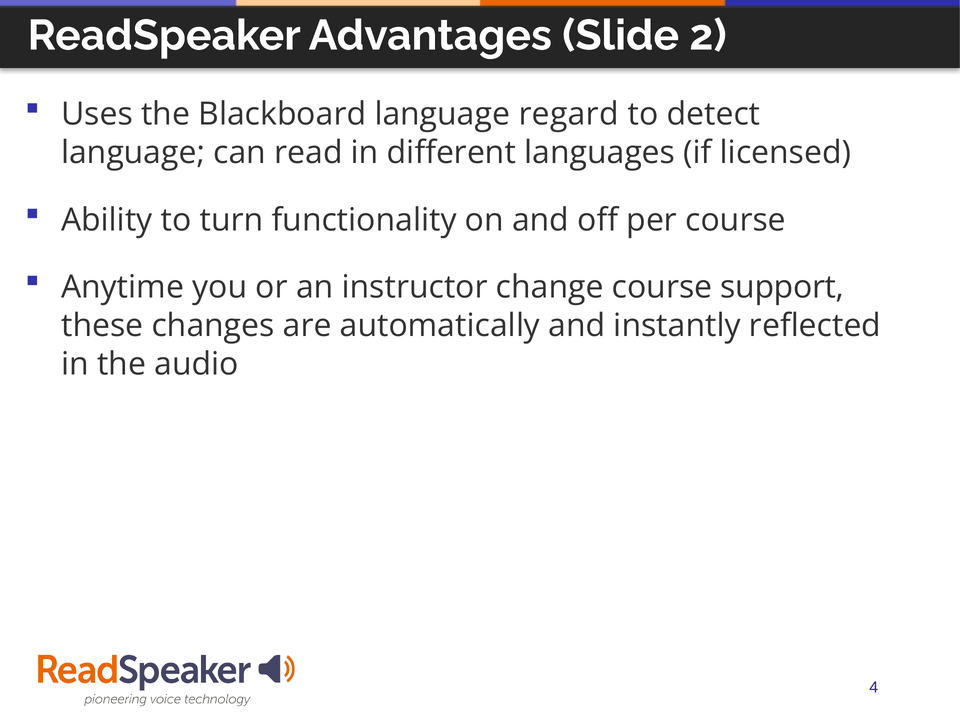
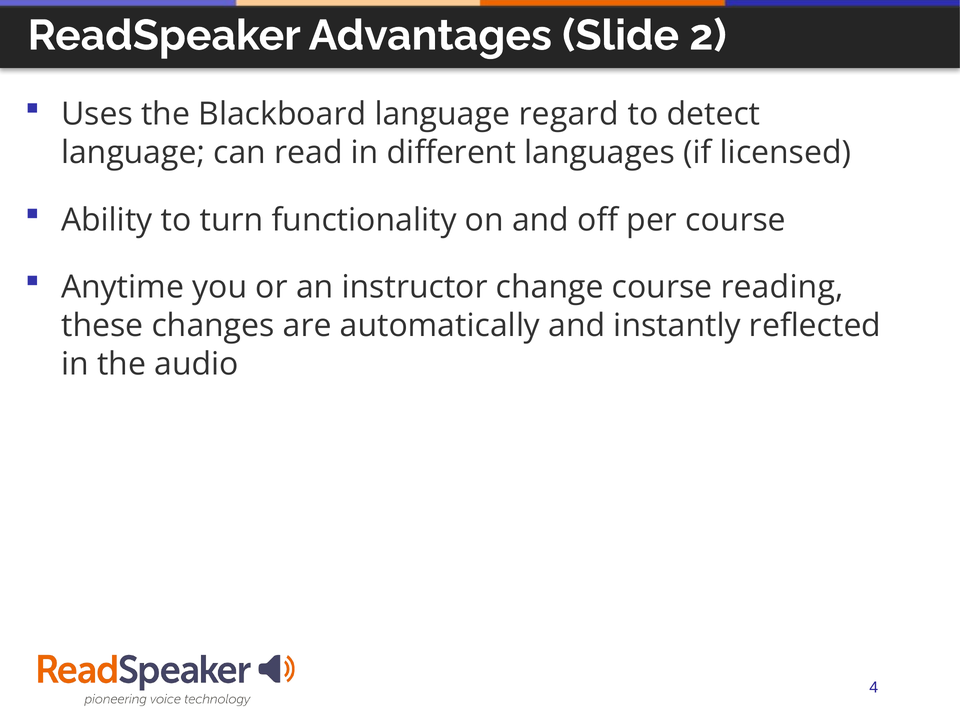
support: support -> reading (782, 287)
